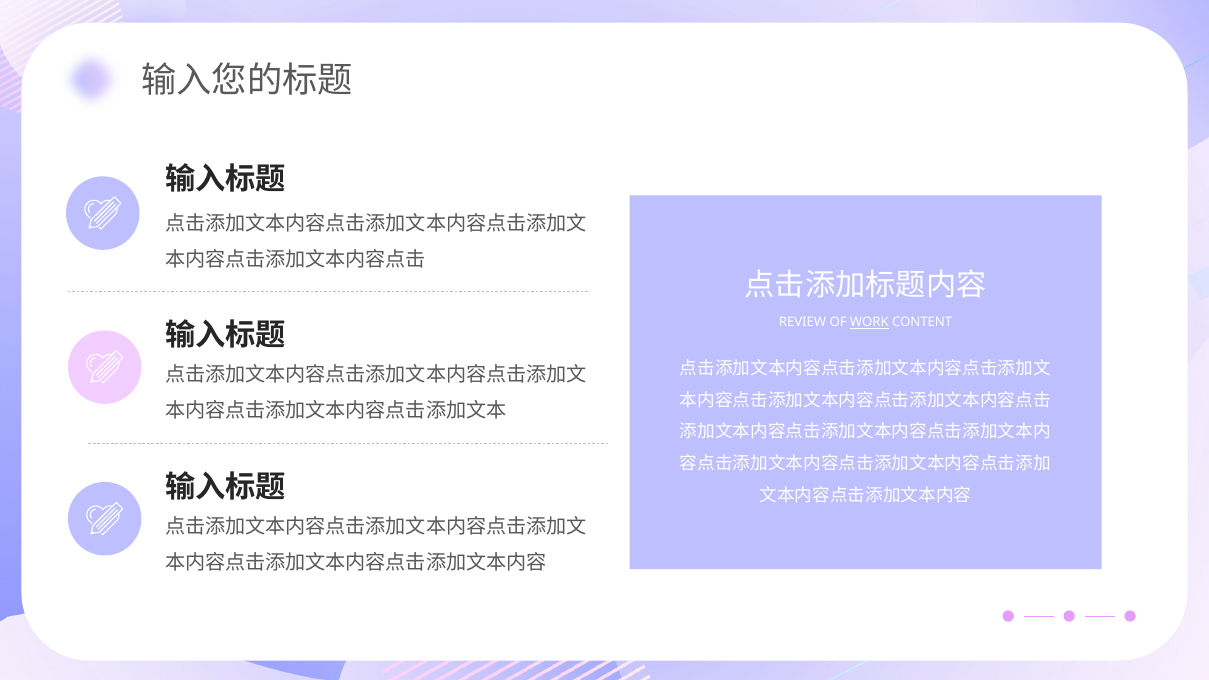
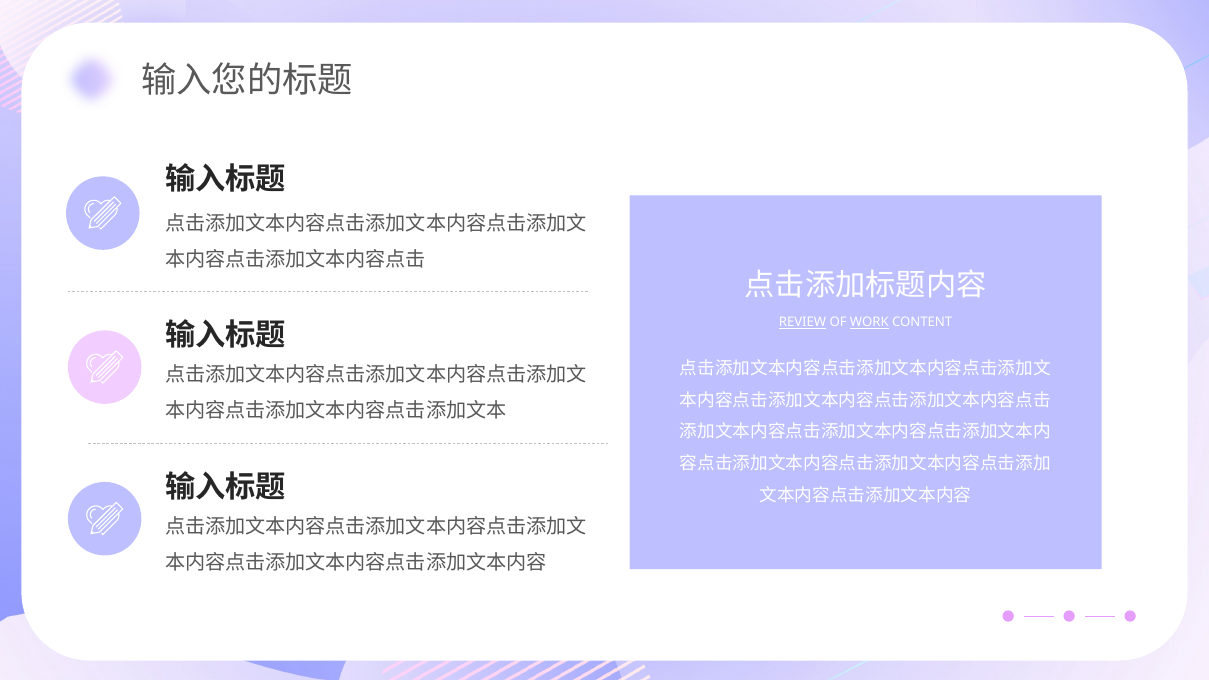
REVIEW underline: none -> present (803, 322)
